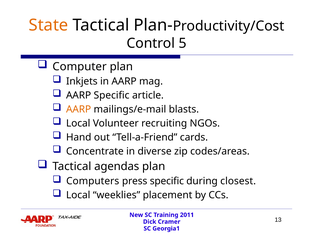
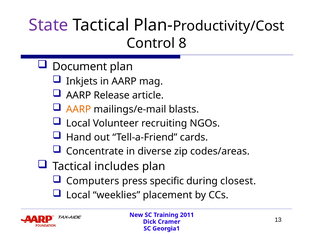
State colour: orange -> purple (48, 25)
5: 5 -> 8 (183, 43)
Computer: Computer -> Document (80, 67)
AARP Specific: Specific -> Release (112, 95)
agendas: agendas -> includes (117, 166)
